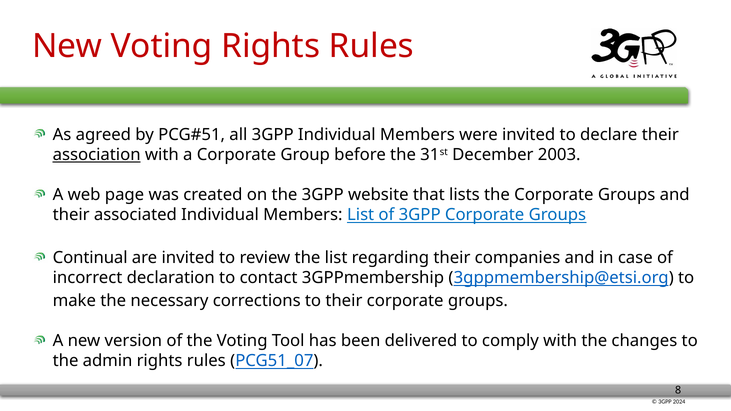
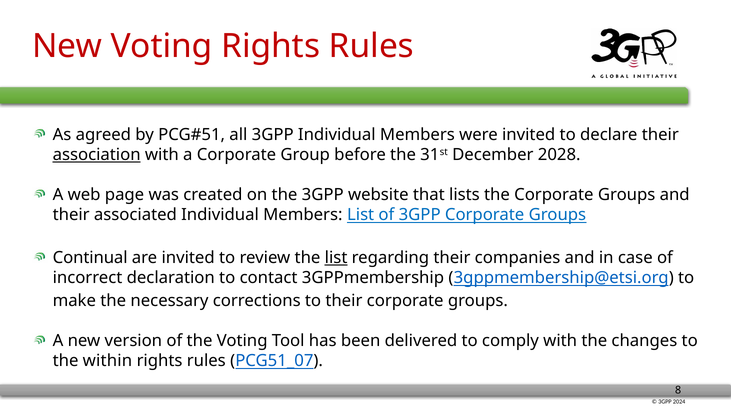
2003: 2003 -> 2028 (559, 155)
list underline: none -> present (336, 258)
admin: admin -> within (107, 361)
